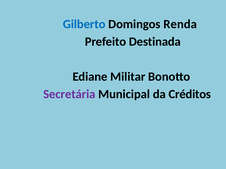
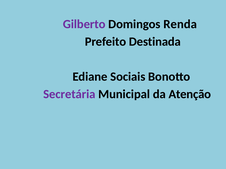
Gilberto colour: blue -> purple (84, 24)
Militar: Militar -> Sociais (128, 77)
Créditos: Créditos -> Atenção (190, 94)
